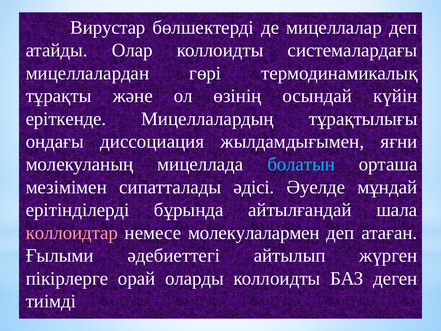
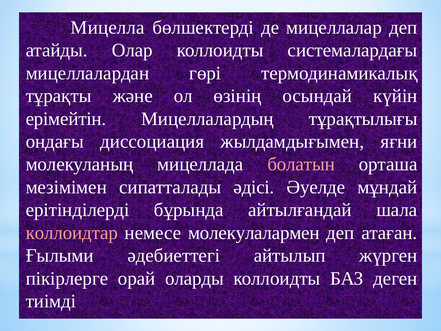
Вирустар: Вирустар -> Мицелла (108, 27)
еріткенде: еріткенде -> ерімейтін (66, 119)
болатын colour: light blue -> pink (301, 164)
